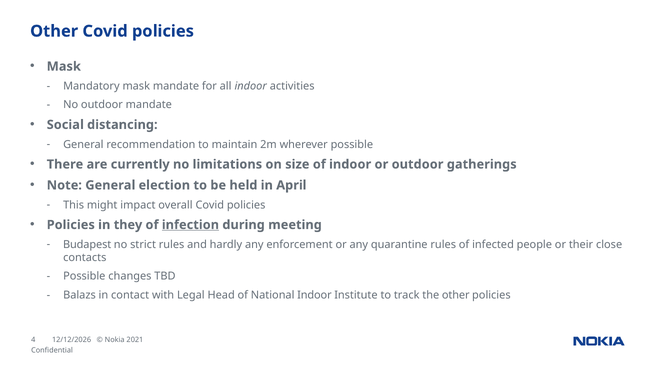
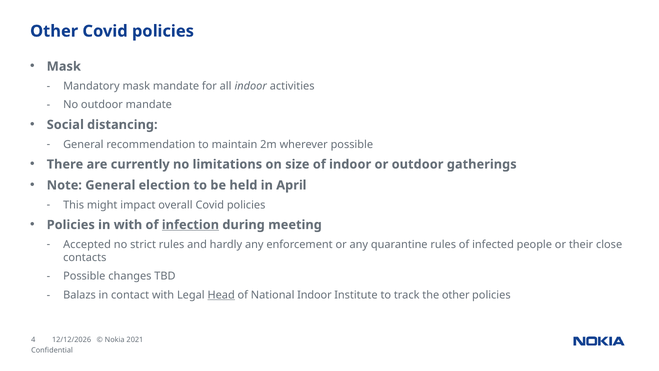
in they: they -> with (128, 225)
Budapest: Budapest -> Accepted (87, 244)
Head underline: none -> present (221, 295)
